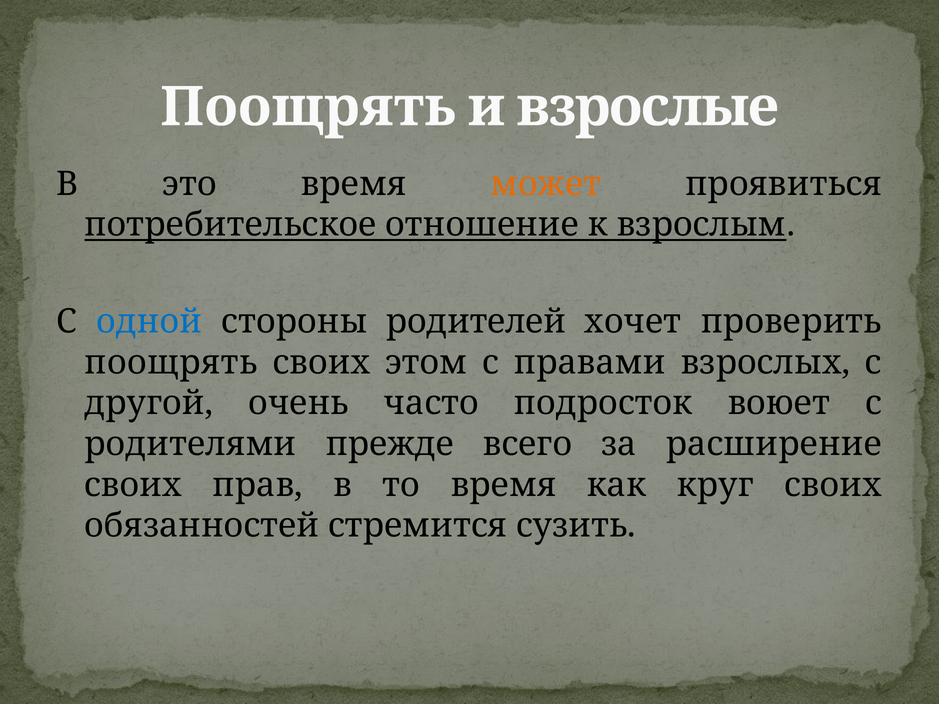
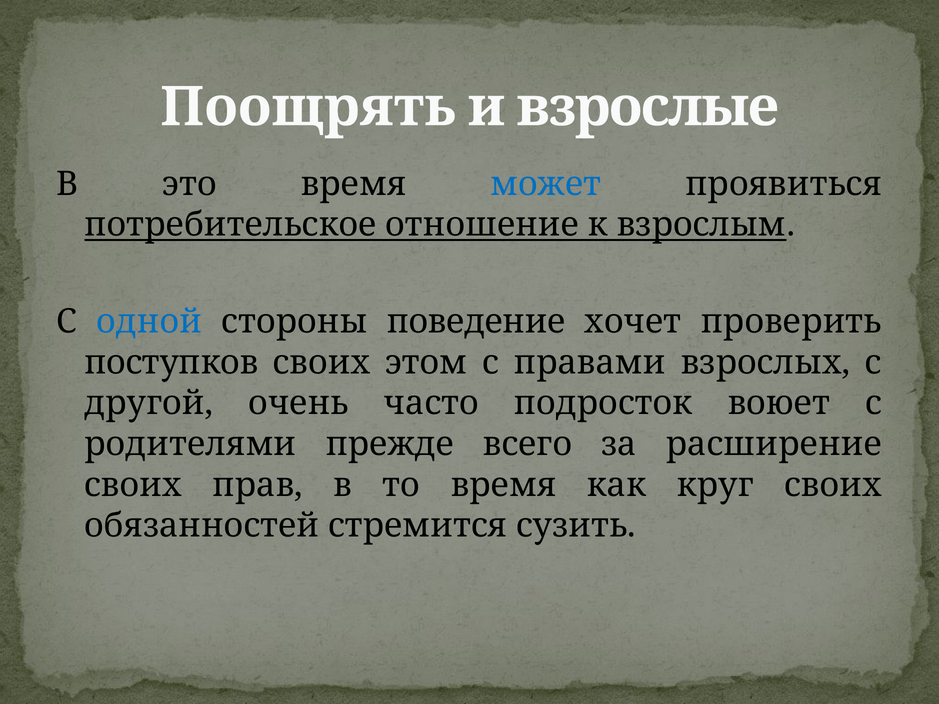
может colour: orange -> blue (546, 184)
родителей: родителей -> поведение (476, 322)
поощрять: поощрять -> поступков (171, 363)
